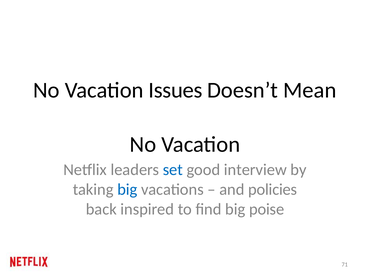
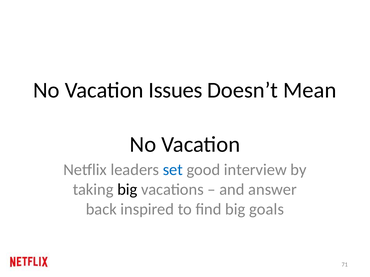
big colour: blue -> black (127, 190)
policies: policies -> answer (273, 190)
poise: poise -> goals (267, 210)
